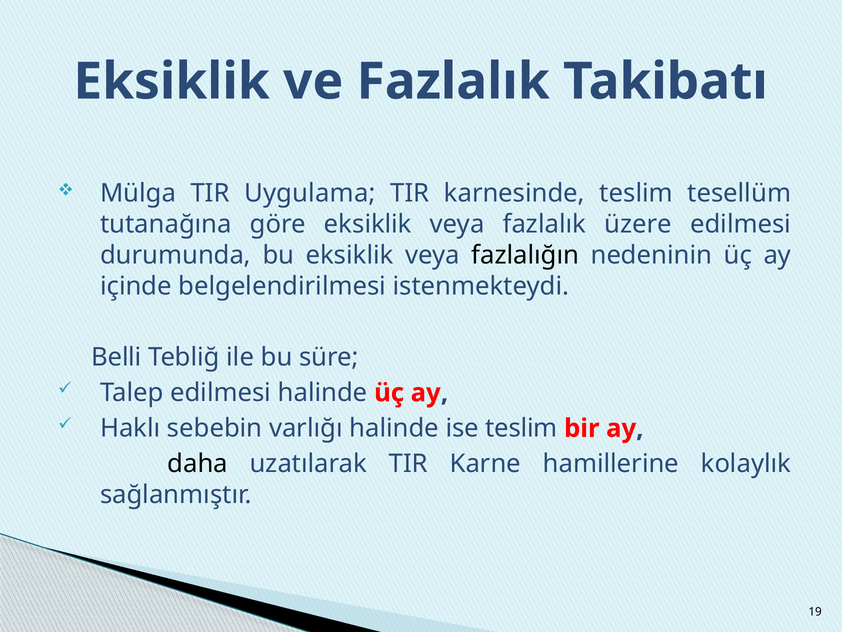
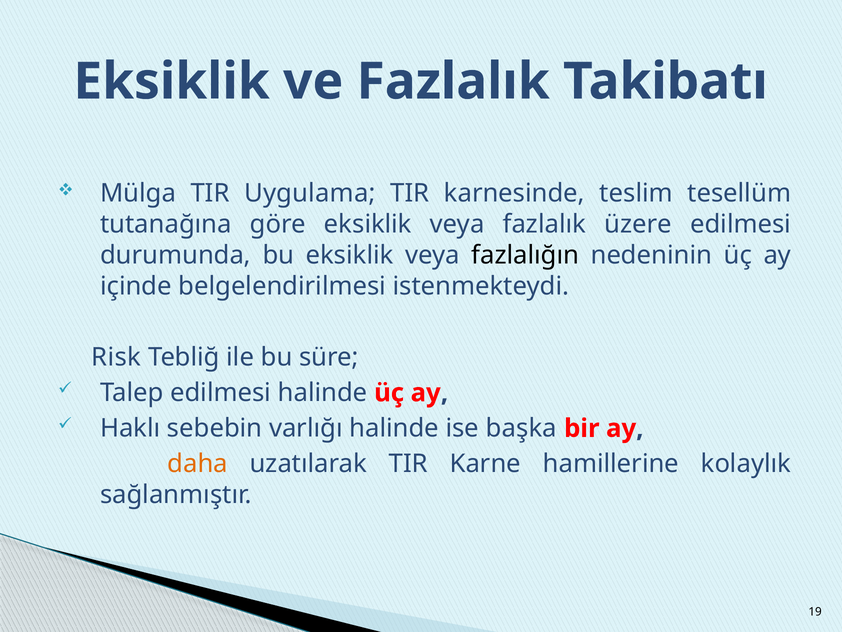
Belli: Belli -> Risk (116, 357)
ise teslim: teslim -> başka (521, 428)
daha colour: black -> orange (198, 464)
